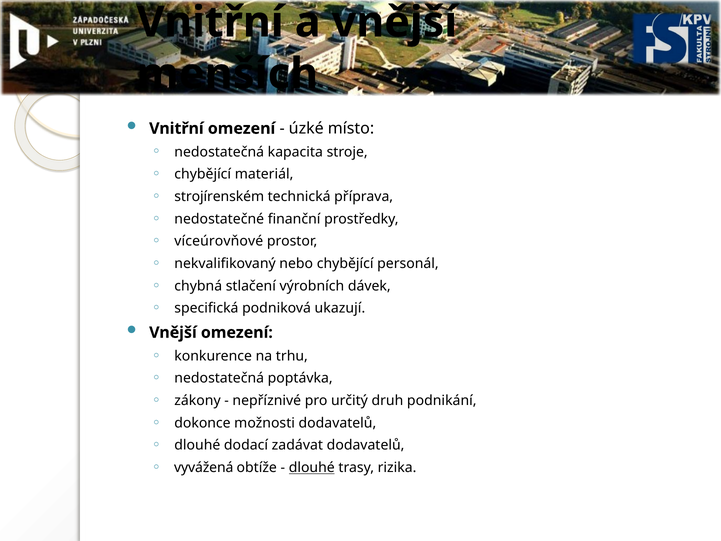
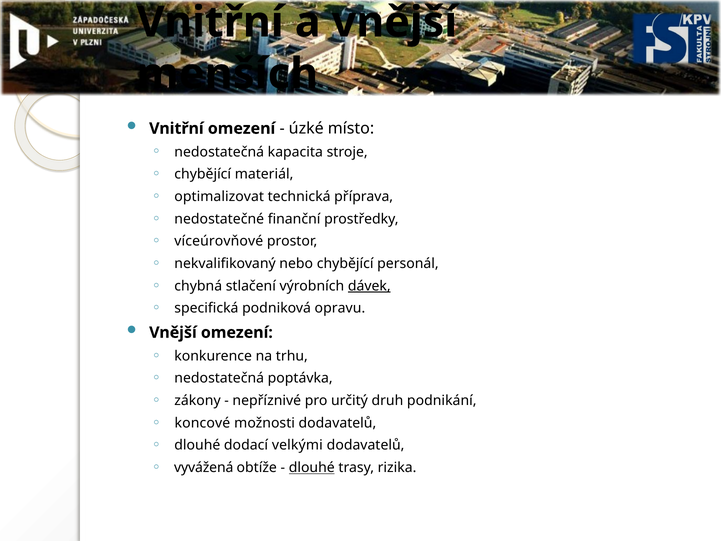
strojírenském: strojírenském -> optimalizovat (219, 197)
dávek underline: none -> present (369, 286)
ukazují: ukazují -> opravu (340, 308)
dokonce: dokonce -> koncové (202, 423)
zadávat: zadávat -> velkými (297, 445)
